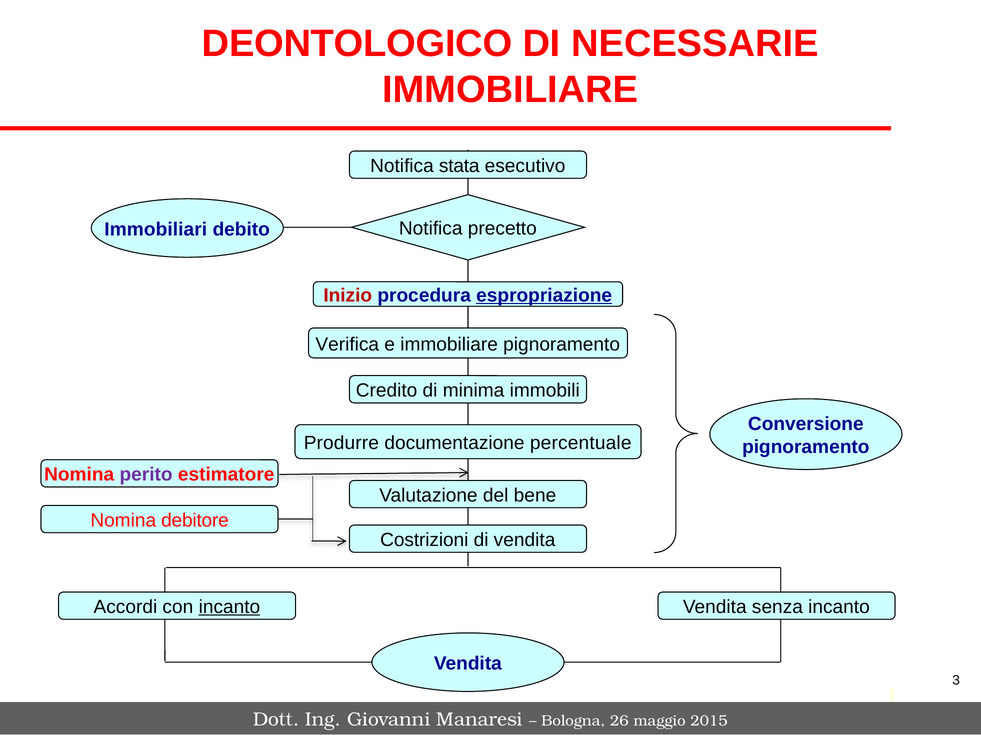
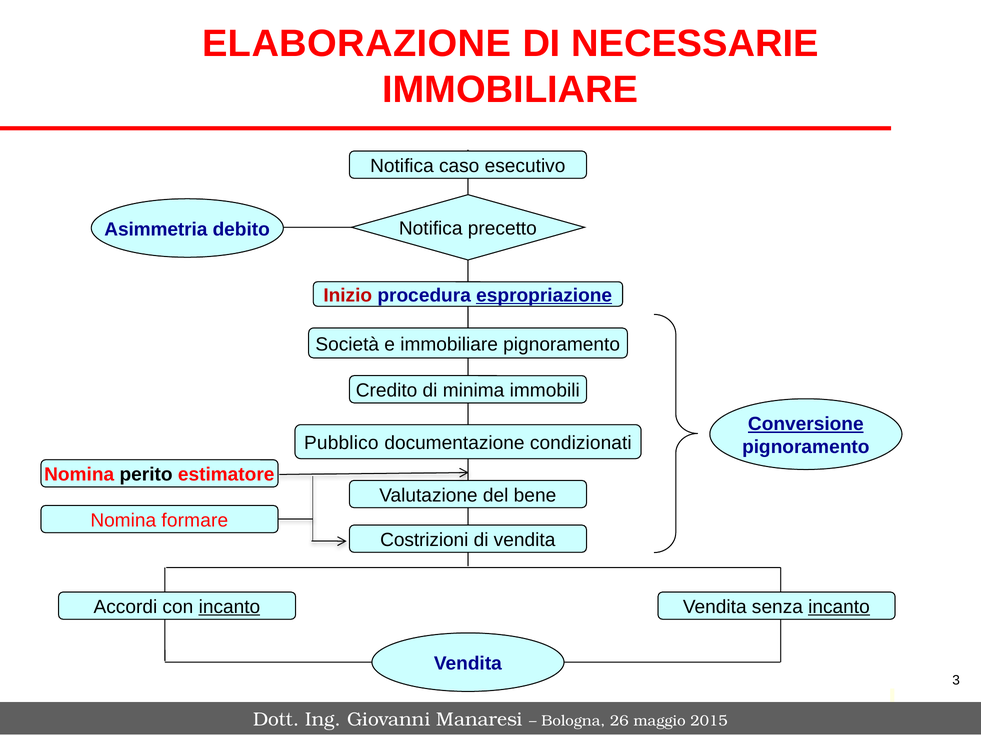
DEONTOLOGICO: DEONTOLOGICO -> ELABORAZIONE (357, 44)
stata: stata -> caso (459, 166)
Immobiliari: Immobiliari -> Asimmetria (156, 230)
Verifica: Verifica -> Società (347, 345)
Conversione underline: none -> present (806, 424)
Produrre: Produrre -> Pubblico (341, 443)
percentuale: percentuale -> condizionati (581, 443)
perito colour: purple -> black (146, 475)
debitore: debitore -> formare (195, 521)
incanto underline: none -> present (839, 608)
